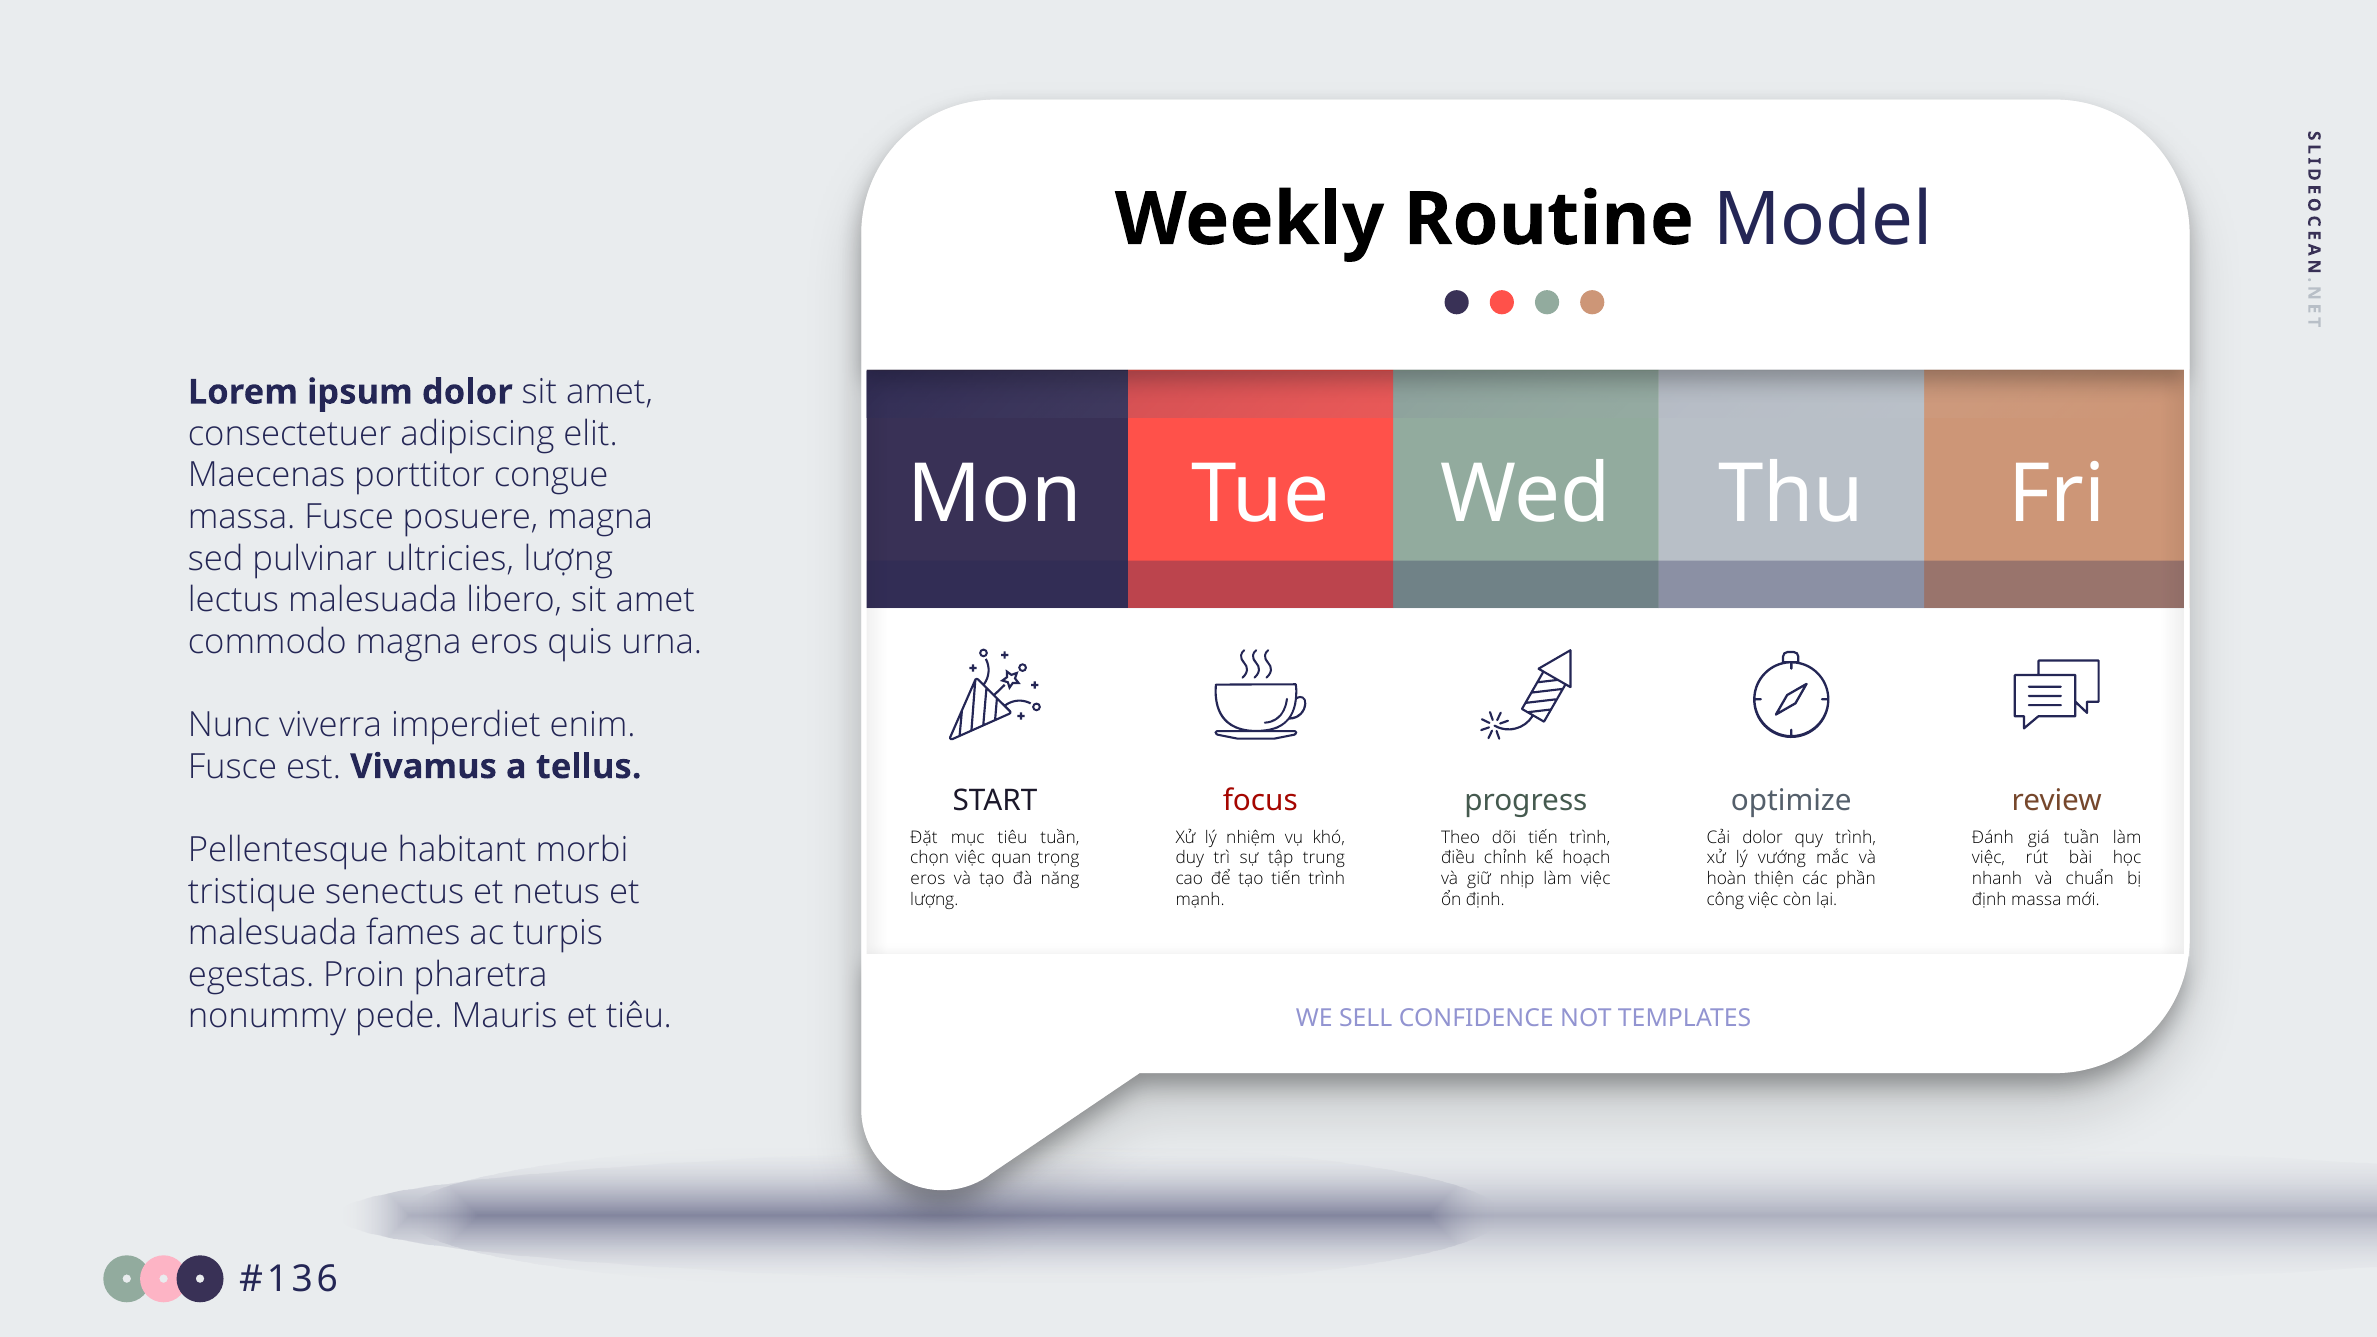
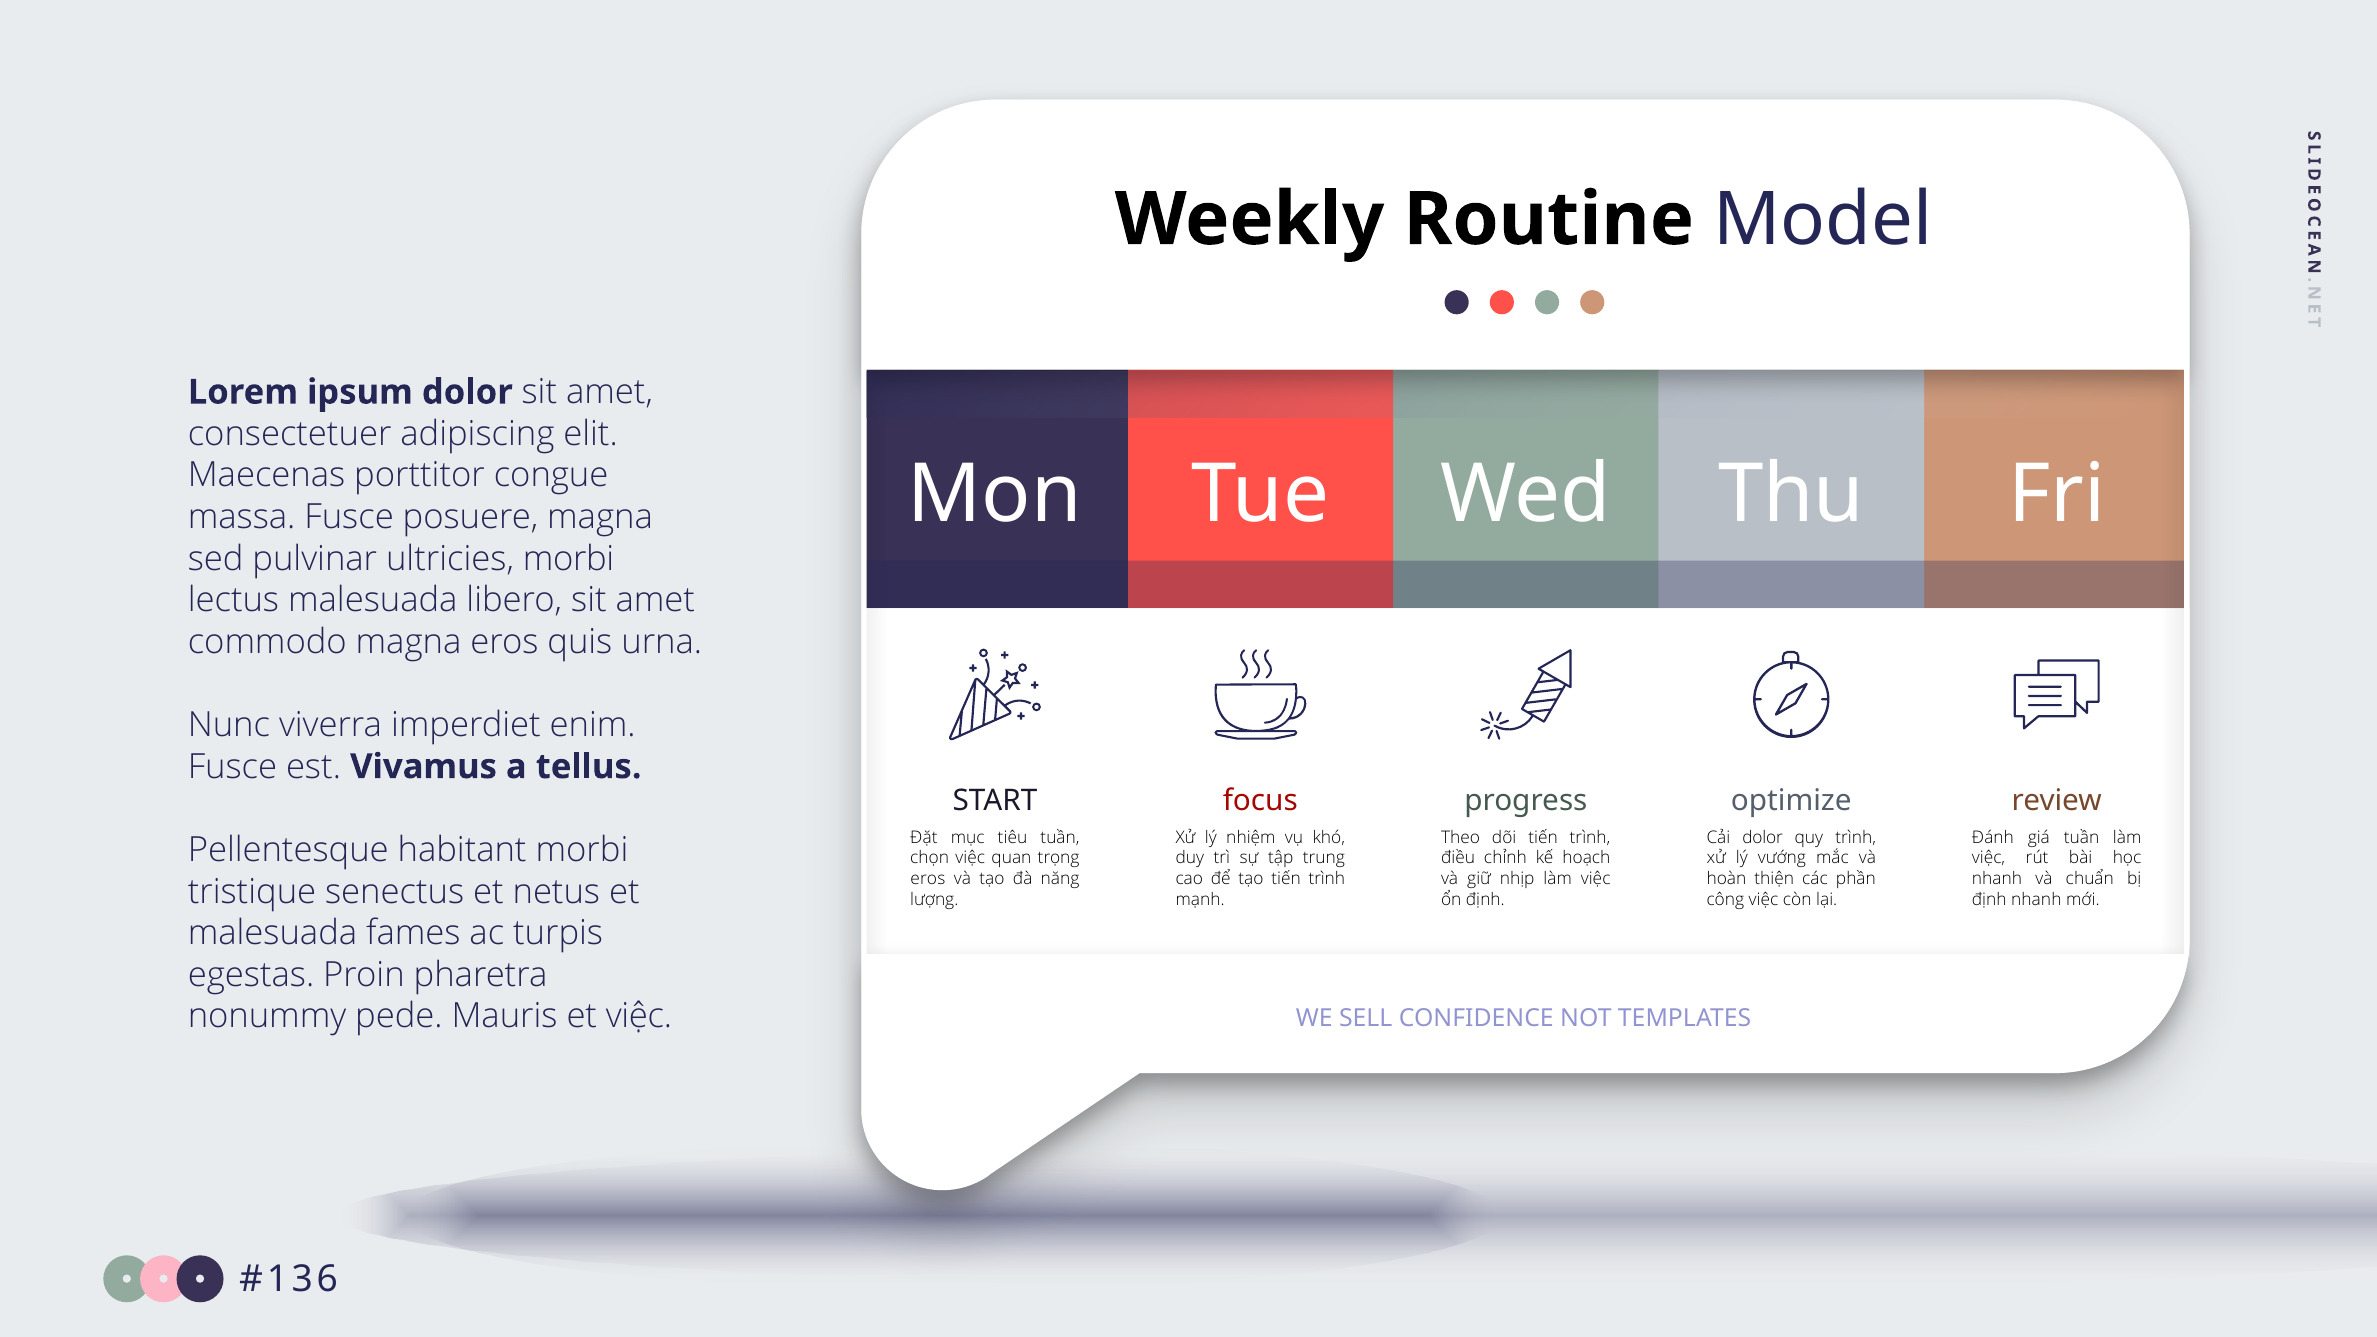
ultricies lượng: lượng -> morbi (569, 559)
định massa: massa -> nhanh (2036, 900)
et tiêu: tiêu -> việc (639, 1016)
